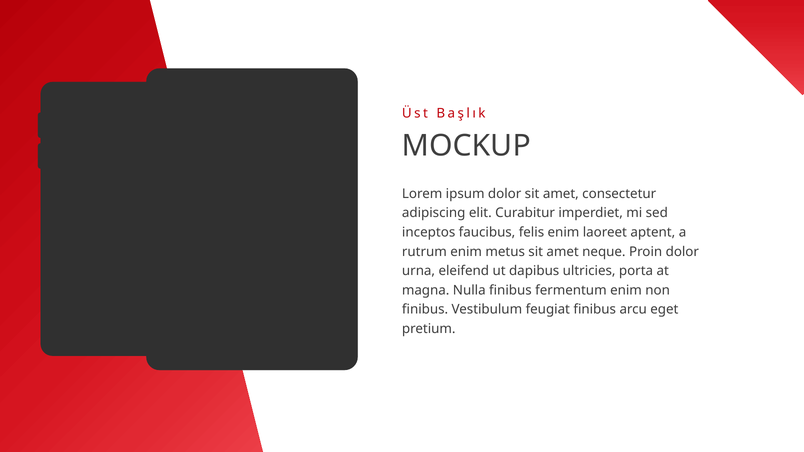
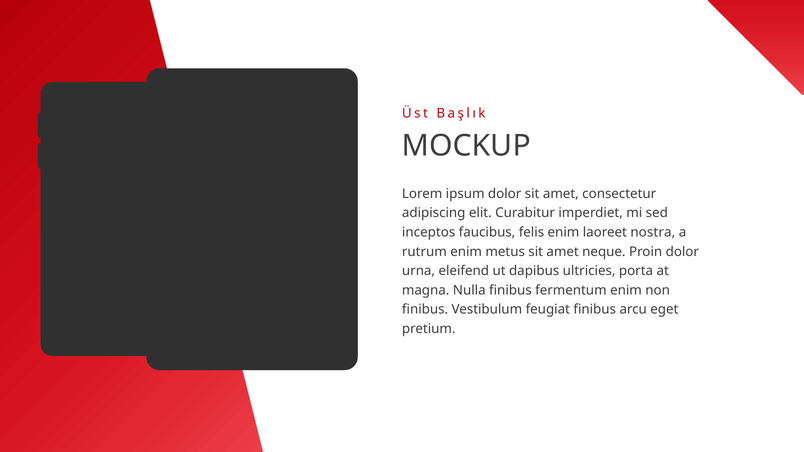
aptent: aptent -> nostra (653, 232)
